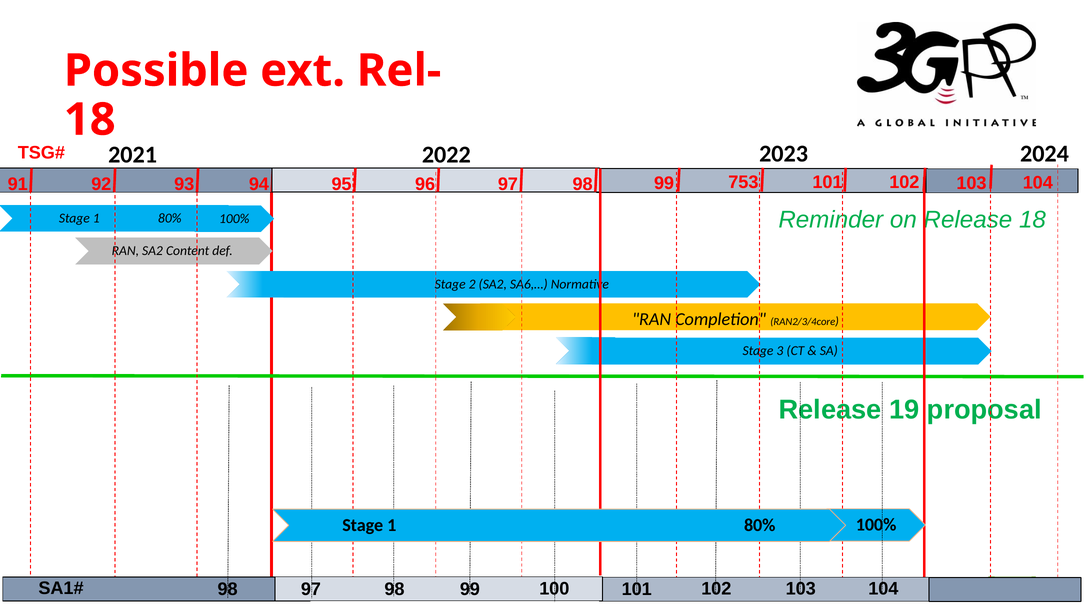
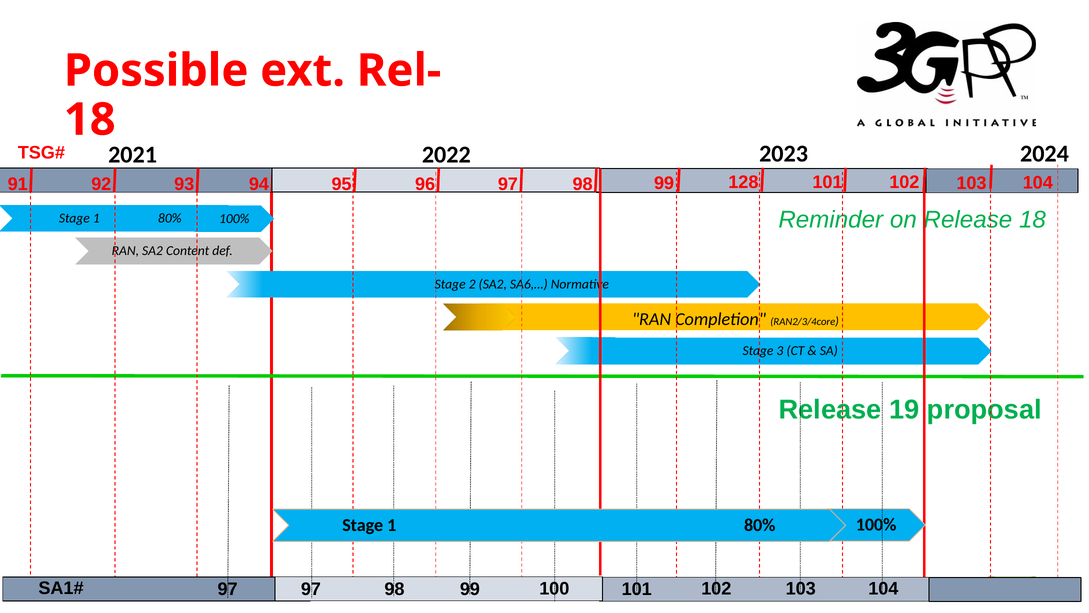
753: 753 -> 128 (743, 182)
98: 98 -> 97 (228, 589)
